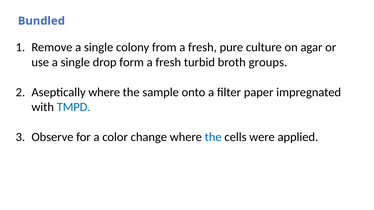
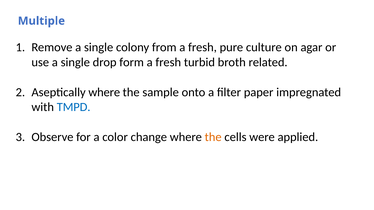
Bundled: Bundled -> Multiple (41, 21)
groups: groups -> related (268, 62)
the colour: blue -> orange (213, 137)
